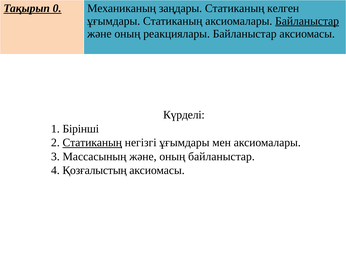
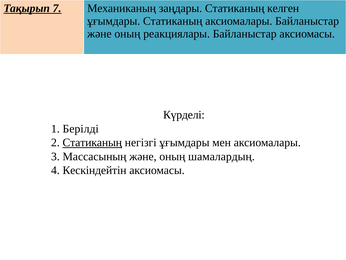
0: 0 -> 7 (57, 8)
Байланыстар underline: present -> none (307, 21)
Бірінші: Бірінші -> Берілді (81, 128)
оның байланыстар: байланыстар -> шамалардың (221, 156)
Қозғалыстың: Қозғалыстың -> Кескіндейтін (95, 170)
